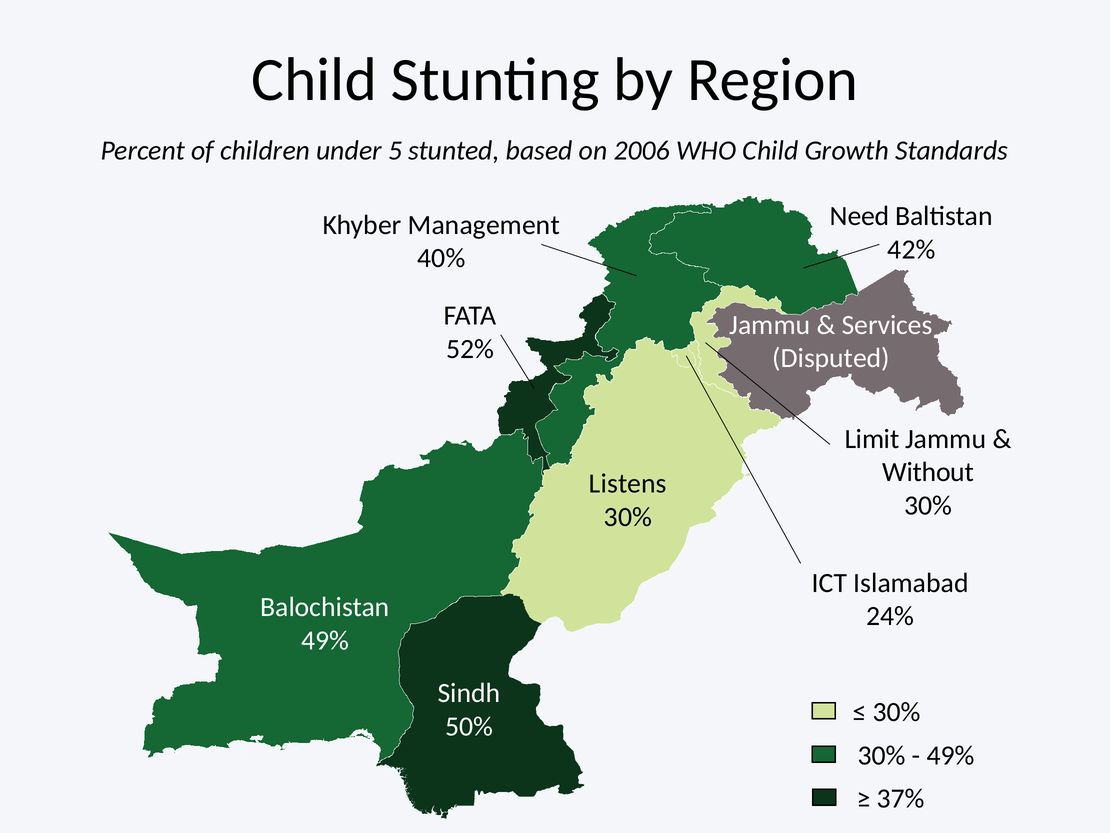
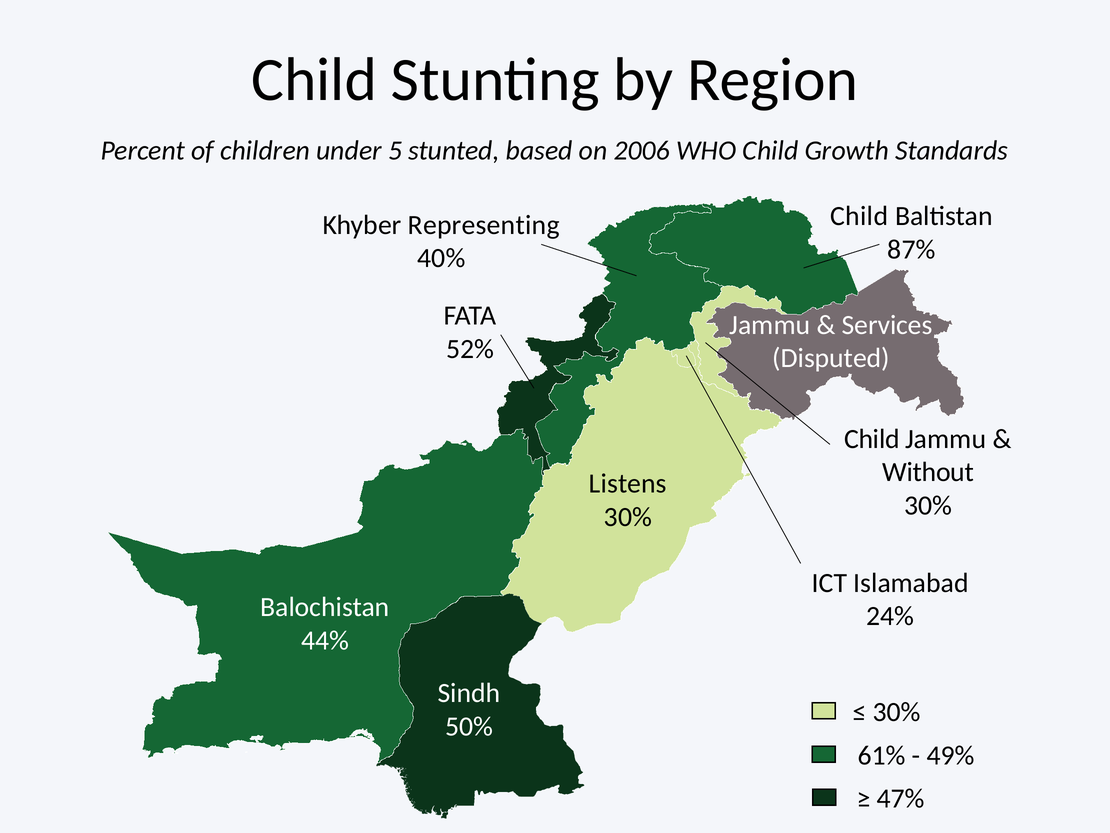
Need: Need -> Child (859, 216)
Management: Management -> Representing (484, 225)
42%: 42% -> 87% (911, 249)
Limit: Limit -> Child (872, 439)
49%: 49% -> 44% (325, 640)
30%: 30% -> 61% (882, 755)
37%: 37% -> 47% (901, 798)
